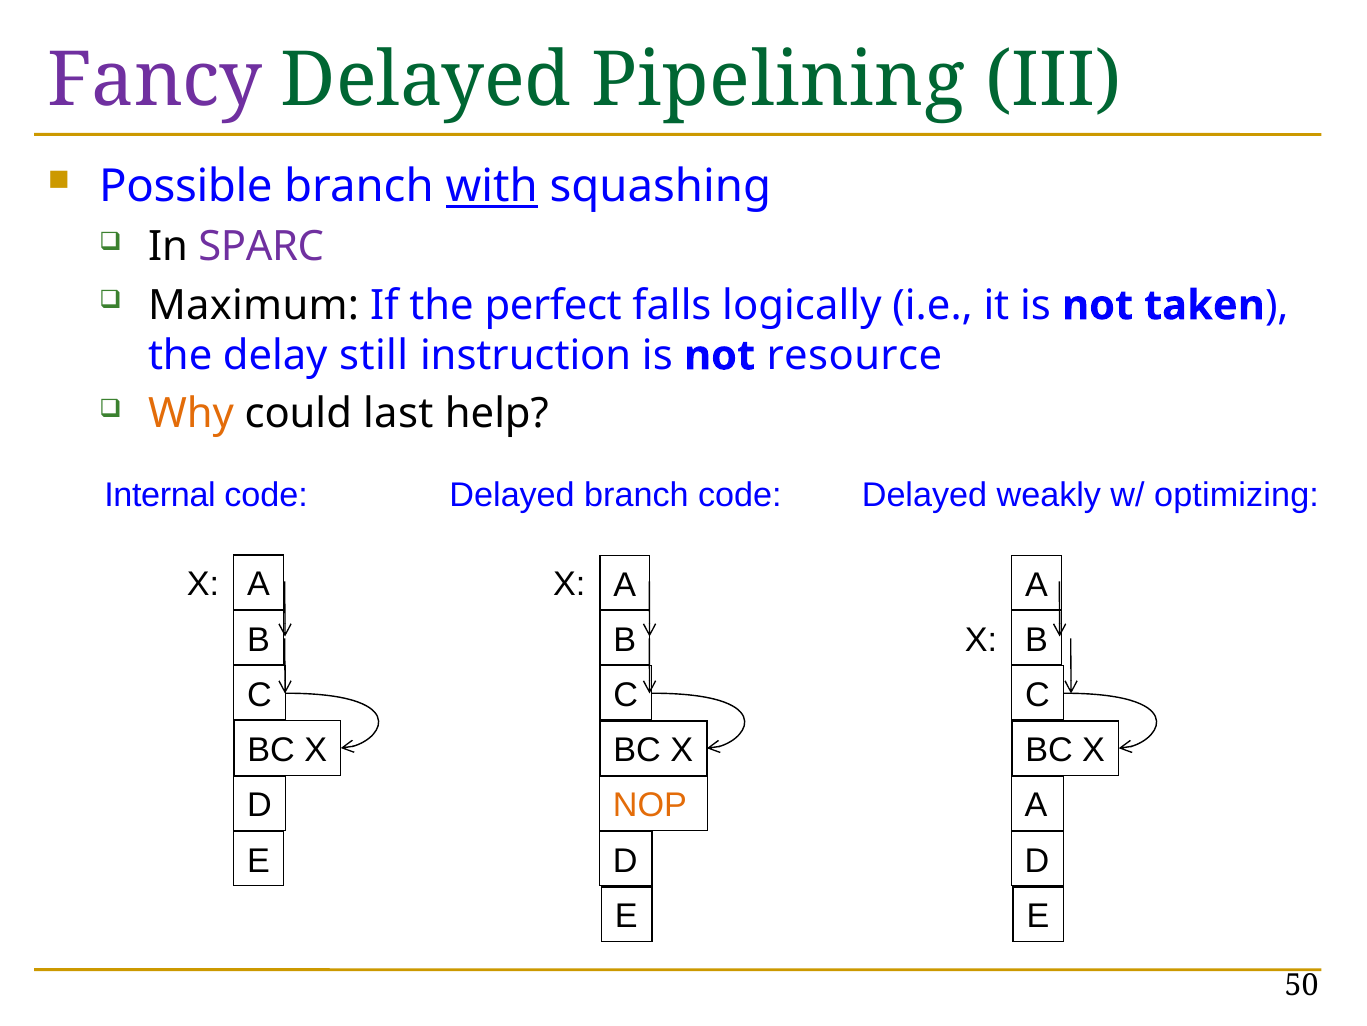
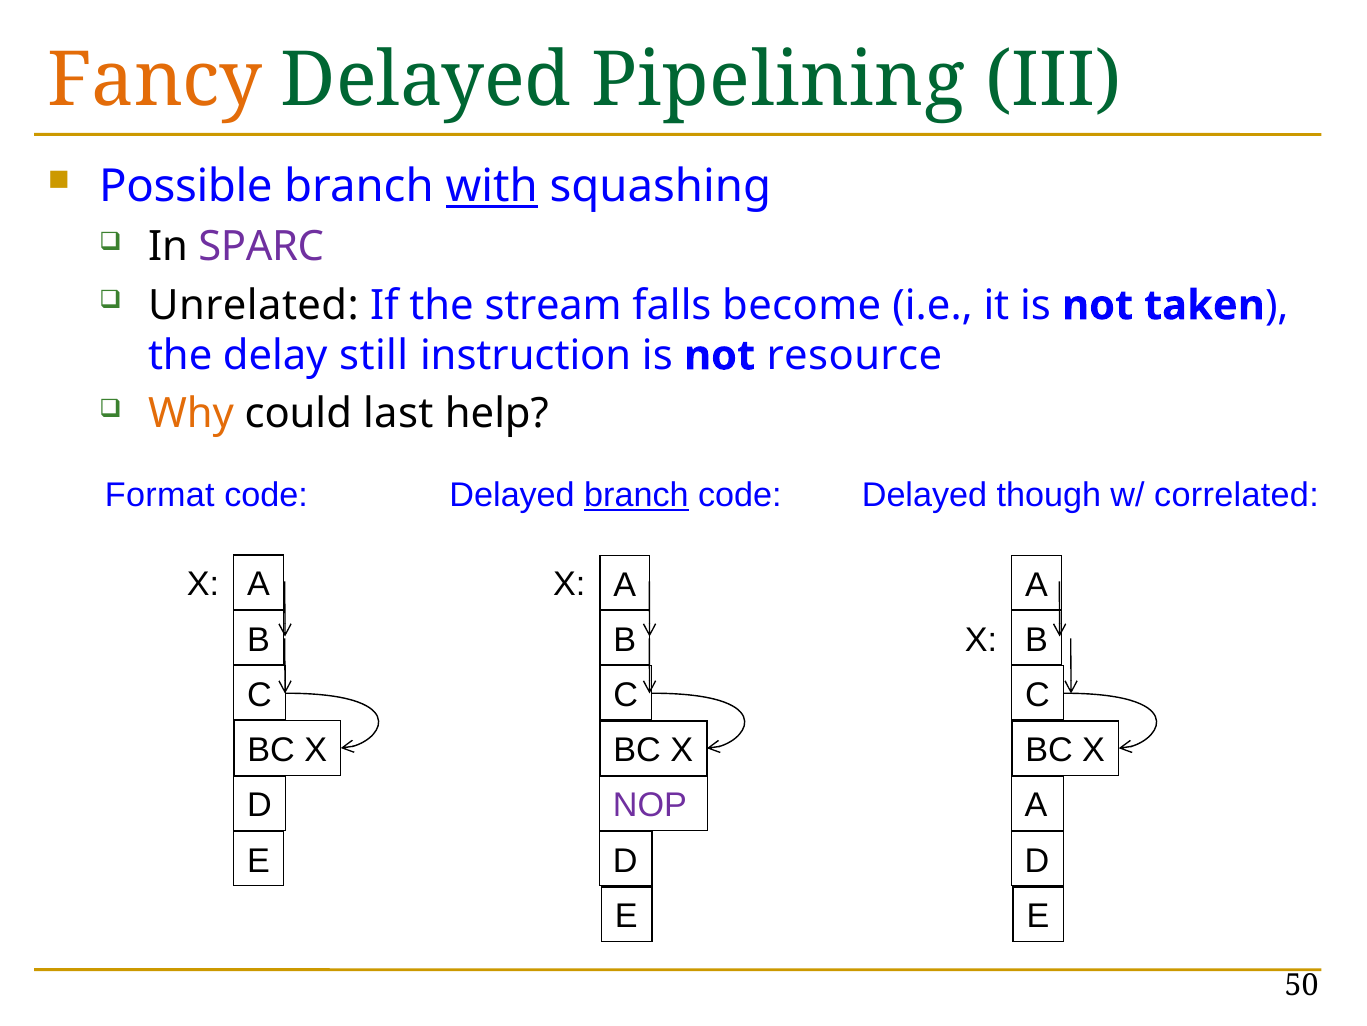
Fancy colour: purple -> orange (155, 80)
Maximum: Maximum -> Unrelated (253, 305)
perfect: perfect -> stream (553, 305)
logically: logically -> become (802, 305)
Internal: Internal -> Format (160, 495)
branch underline: none -> present (636, 495)
weakly: weakly -> though (1049, 495)
optimizing: optimizing -> correlated (1236, 495)
NOP colour: orange -> purple (650, 805)
